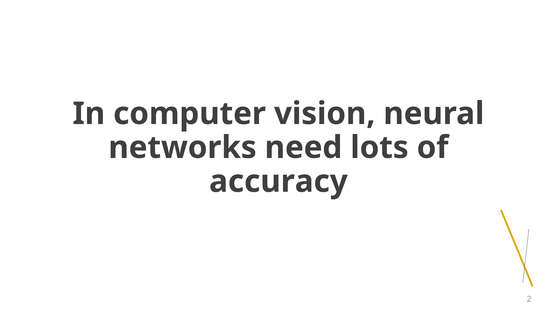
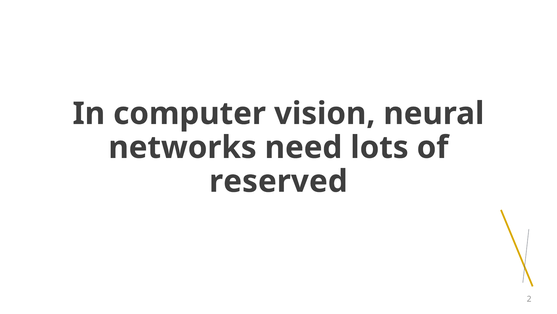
accuracy: accuracy -> reserved (278, 181)
